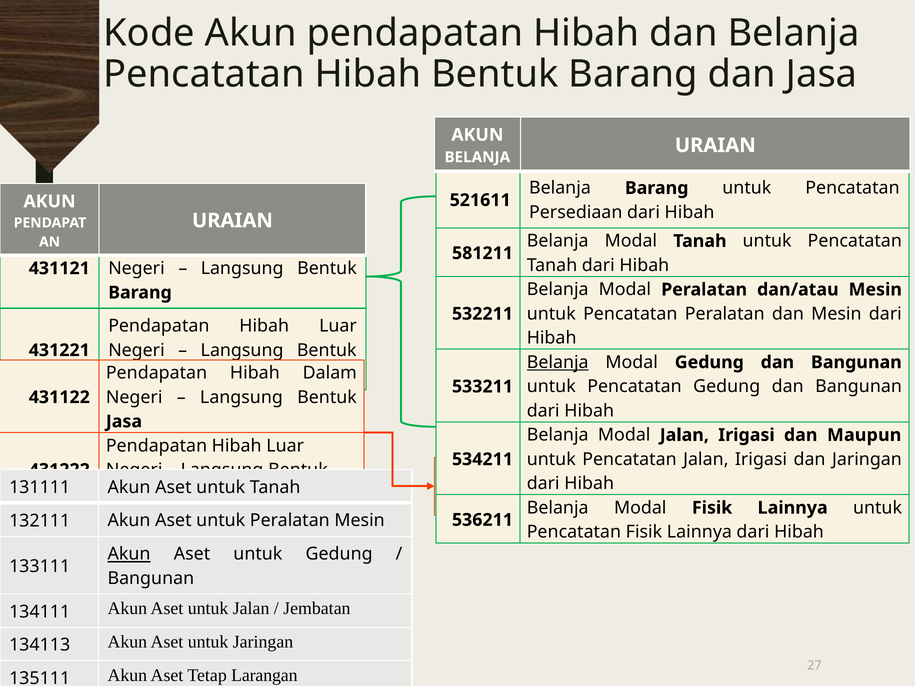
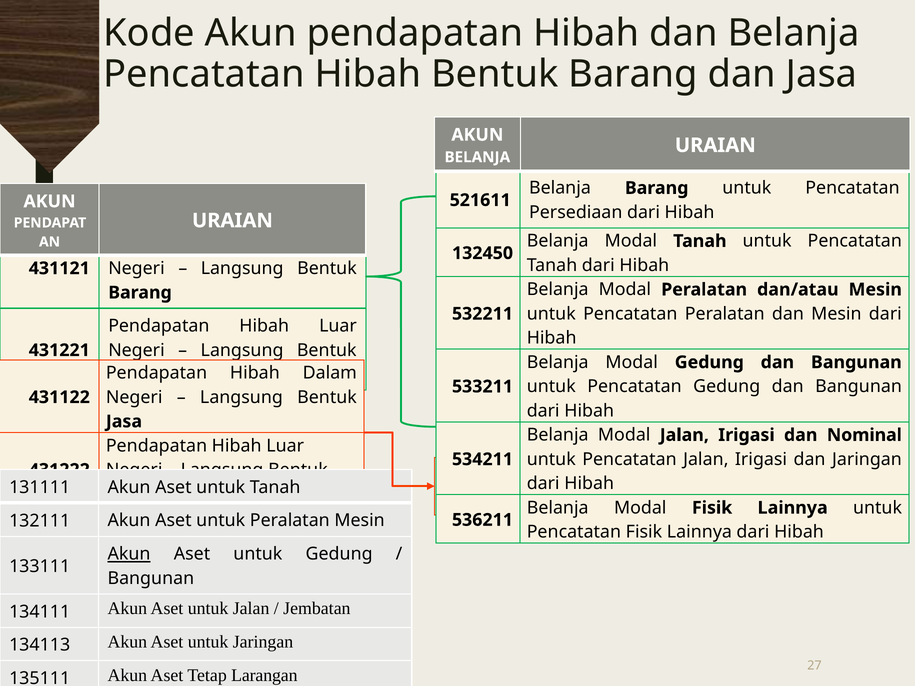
581211: 581211 -> 132450 (483, 253)
Belanja underline: present -> none (558, 362)
Maupun: Maupun -> Nominal (864, 435)
